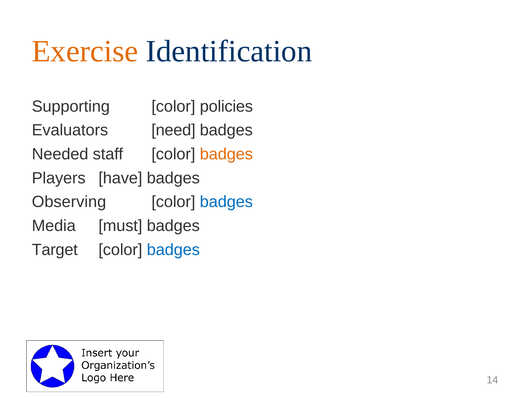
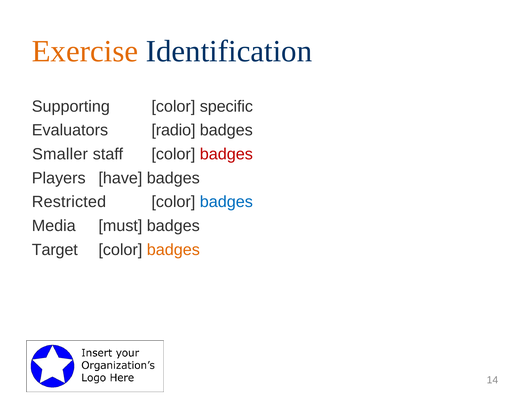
policies: policies -> specific (226, 106)
need: need -> radio (173, 130)
Needed: Needed -> Smaller (60, 154)
badges colour: orange -> red (226, 154)
Observing: Observing -> Restricted (69, 202)
badges colour: blue -> orange (173, 249)
